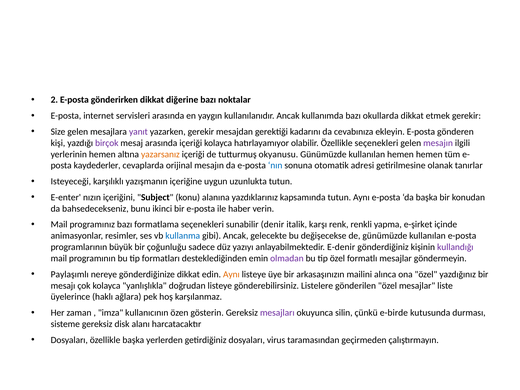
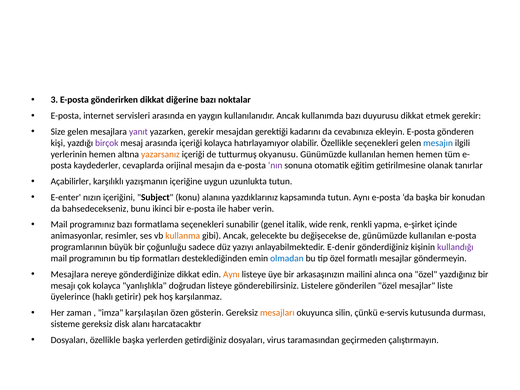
2: 2 -> 3 (54, 100)
okullarda: okullarda -> duyurusu (381, 116)
mesajın colour: purple -> blue (438, 143)
nın colour: blue -> purple (275, 166)
adresi: adresi -> eğitim (363, 166)
Isteyeceği: Isteyeceği -> Açabilirler (71, 181)
denir: denir -> genel (273, 225)
karşı: karşı -> wide (318, 225)
kullanma colour: blue -> orange (183, 236)
olmadan colour: purple -> blue (287, 258)
Paylaşımlı: Paylaşımlı -> Mesajlara (70, 274)
ağlara: ağlara -> getirir (128, 297)
kullanıcının: kullanıcının -> karşılaşılan (147, 313)
mesajları colour: purple -> orange (277, 313)
e-birde: e-birde -> e-servis (394, 313)
